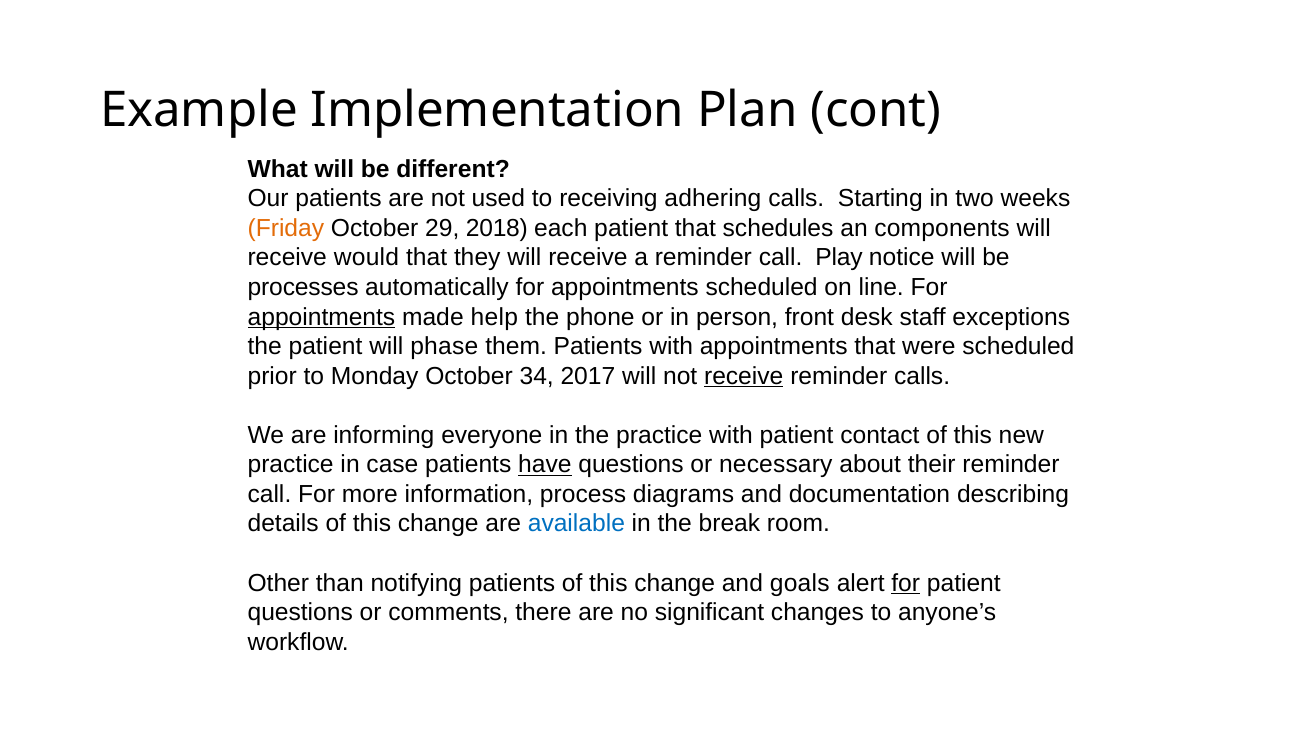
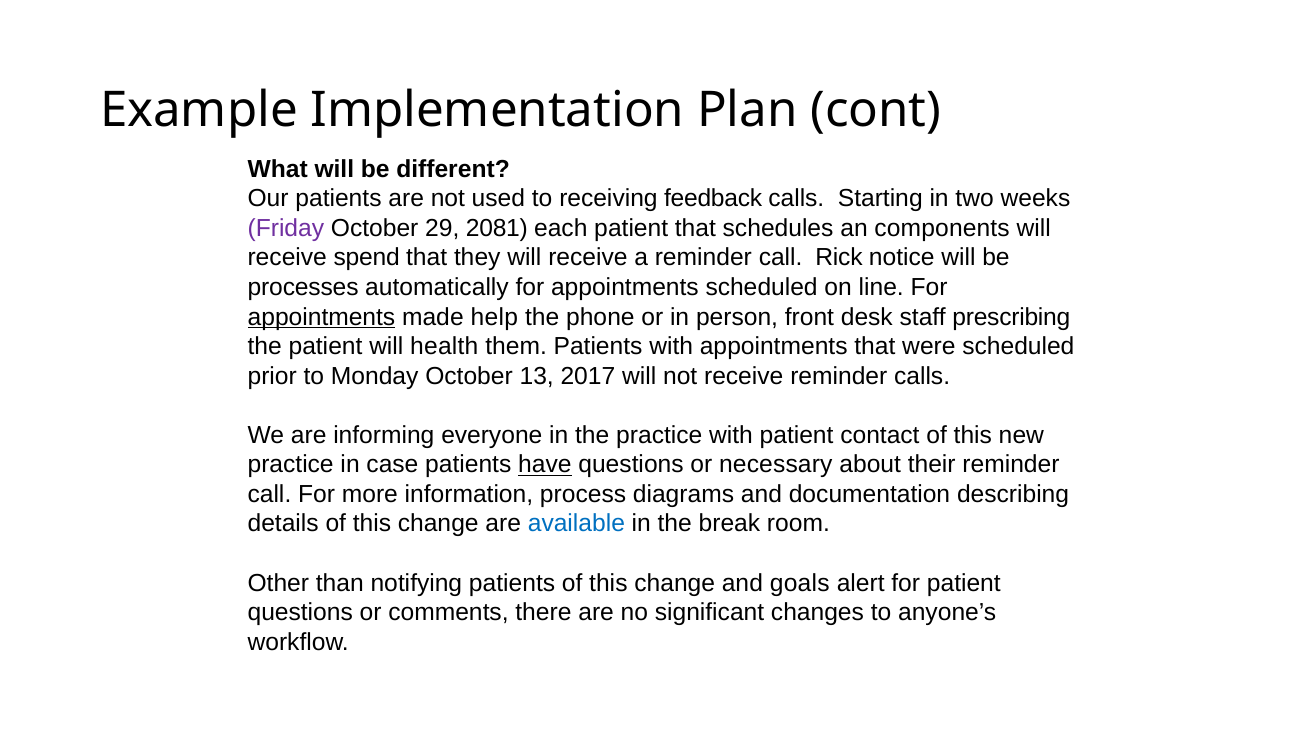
adhering: adhering -> feedback (713, 199)
Friday colour: orange -> purple (286, 228)
2018: 2018 -> 2081 (497, 228)
would: would -> spend (367, 258)
Play: Play -> Rick (839, 258)
exceptions: exceptions -> prescribing (1011, 317)
phase: phase -> health (444, 346)
34: 34 -> 13 (537, 376)
receive underline: present -> none (744, 376)
for underline: present -> none (906, 583)
